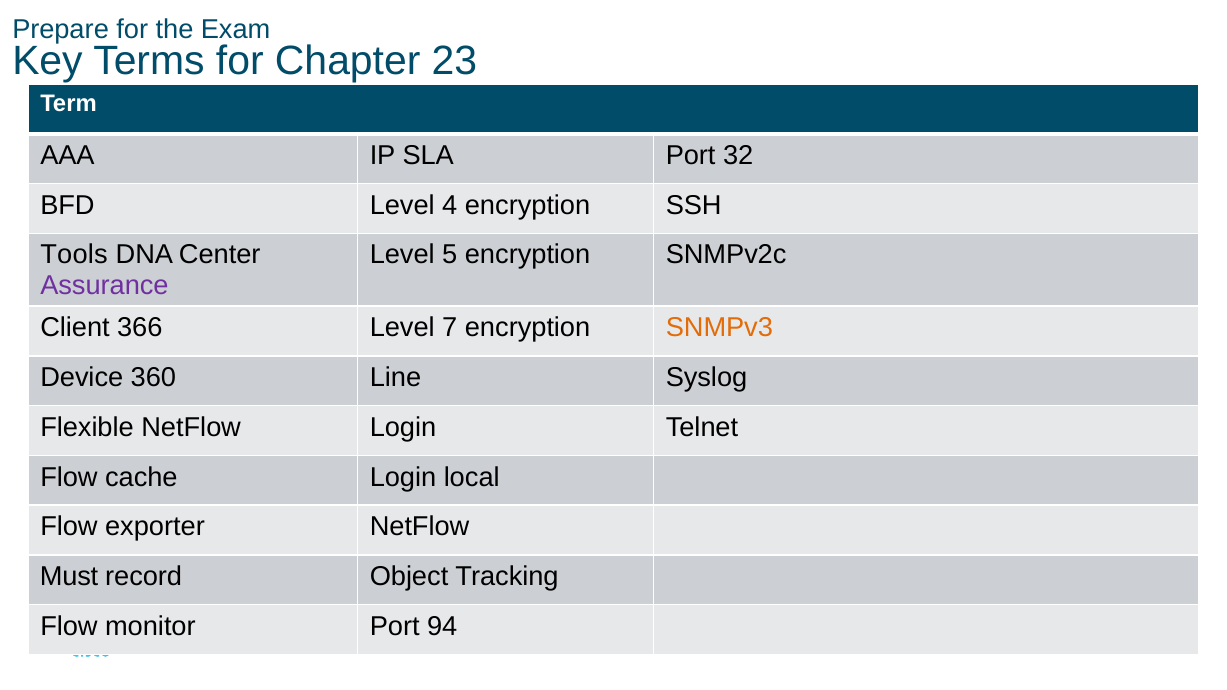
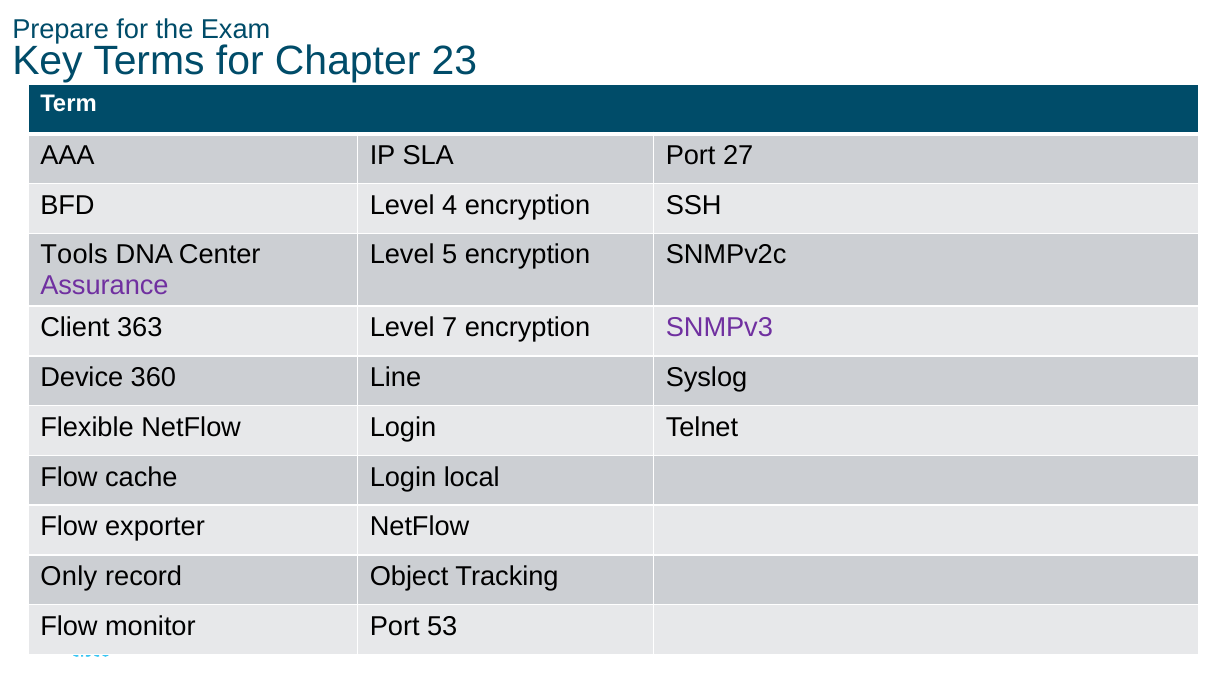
32: 32 -> 27 (738, 156)
366: 366 -> 363 (140, 328)
SNMPv3 colour: orange -> purple (719, 328)
Must: Must -> Only (69, 577)
94: 94 -> 53 (442, 626)
